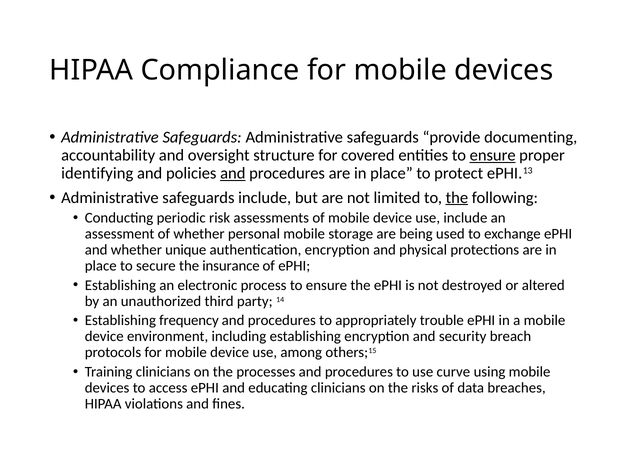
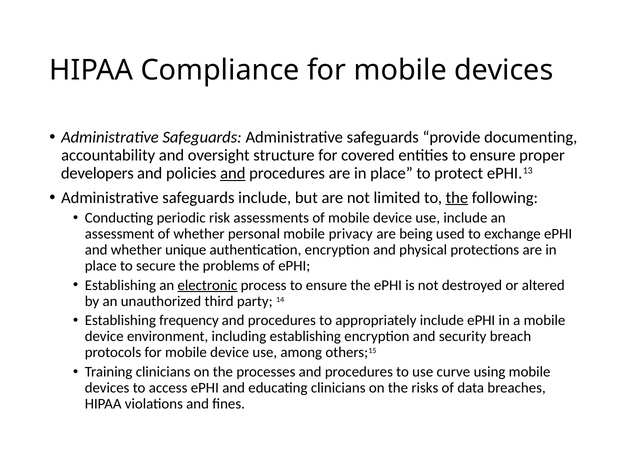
ensure underline: present -> none (493, 155)
identifying: identifying -> developers (97, 173)
storage: storage -> privacy (351, 234)
insurance: insurance -> problems (231, 266)
electronic underline: none -> present (207, 285)
appropriately trouble: trouble -> include (442, 321)
